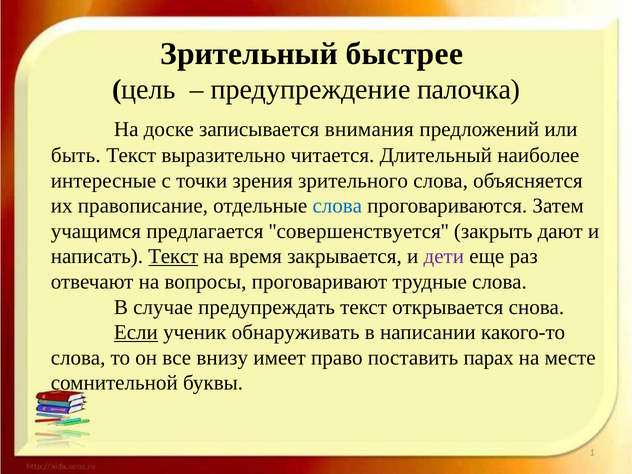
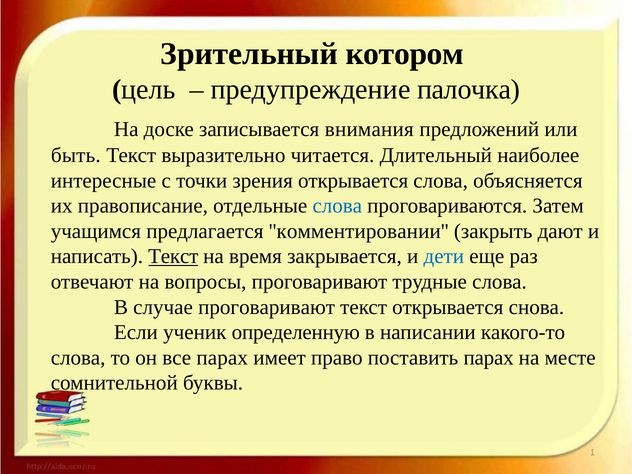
быстрее: быстрее -> котором (405, 54)
зрения зрительного: зрительного -> открывается (353, 181)
совершенствуется: совершенствуется -> комментировании (359, 231)
дети colour: purple -> blue (444, 257)
случае предупреждать: предупреждать -> проговаривают (267, 307)
Если underline: present -> none (136, 332)
обнаруживать: обнаруживать -> определенную (296, 332)
все внизу: внизу -> парах (222, 358)
